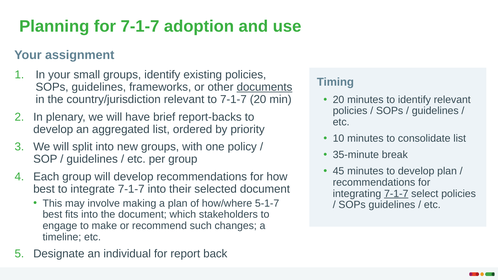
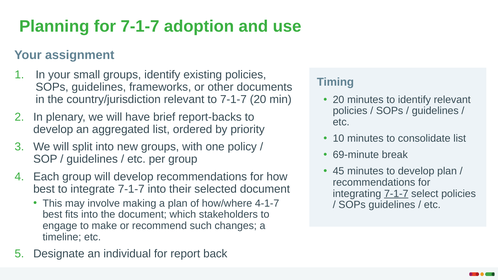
documents underline: present -> none (265, 87)
35-minute: 35-minute -> 69-minute (356, 155)
5-1-7: 5-1-7 -> 4-1-7 (267, 203)
